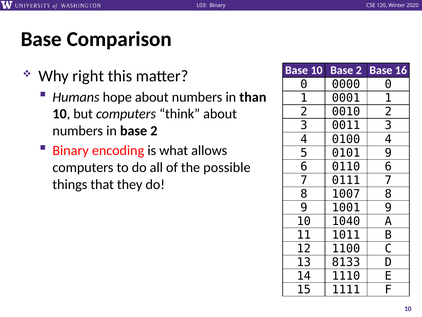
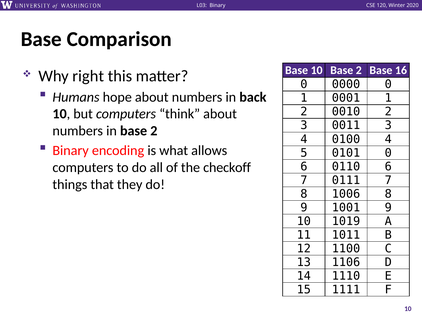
than: than -> back (253, 97)
0101 9: 9 -> 0 (388, 153)
possible: possible -> checkoff (227, 167)
1007: 1007 -> 1006 (346, 194)
1040: 1040 -> 1019 (346, 221)
8133: 8133 -> 1106 (346, 262)
